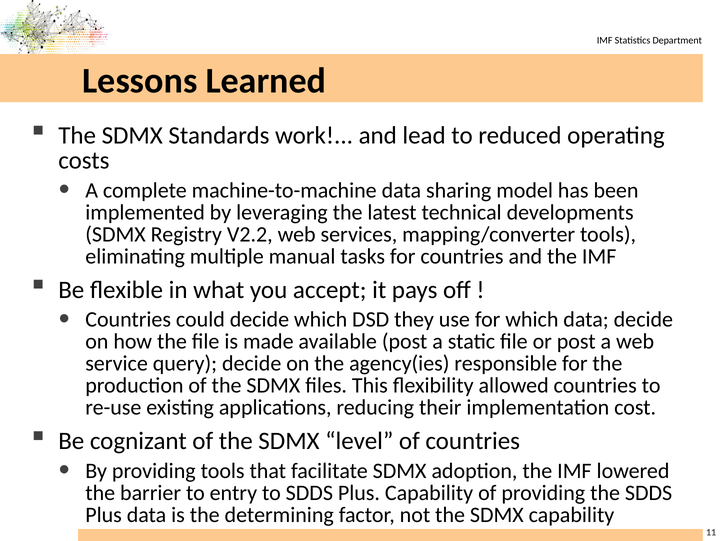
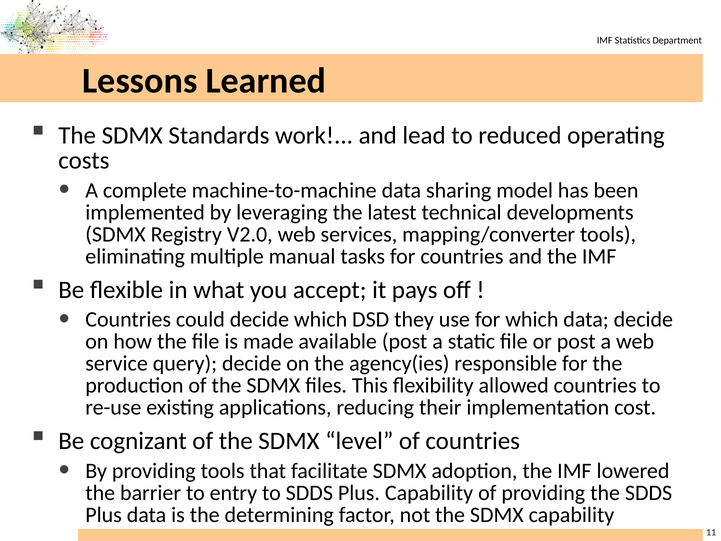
V2.2: V2.2 -> V2.0 (250, 234)
